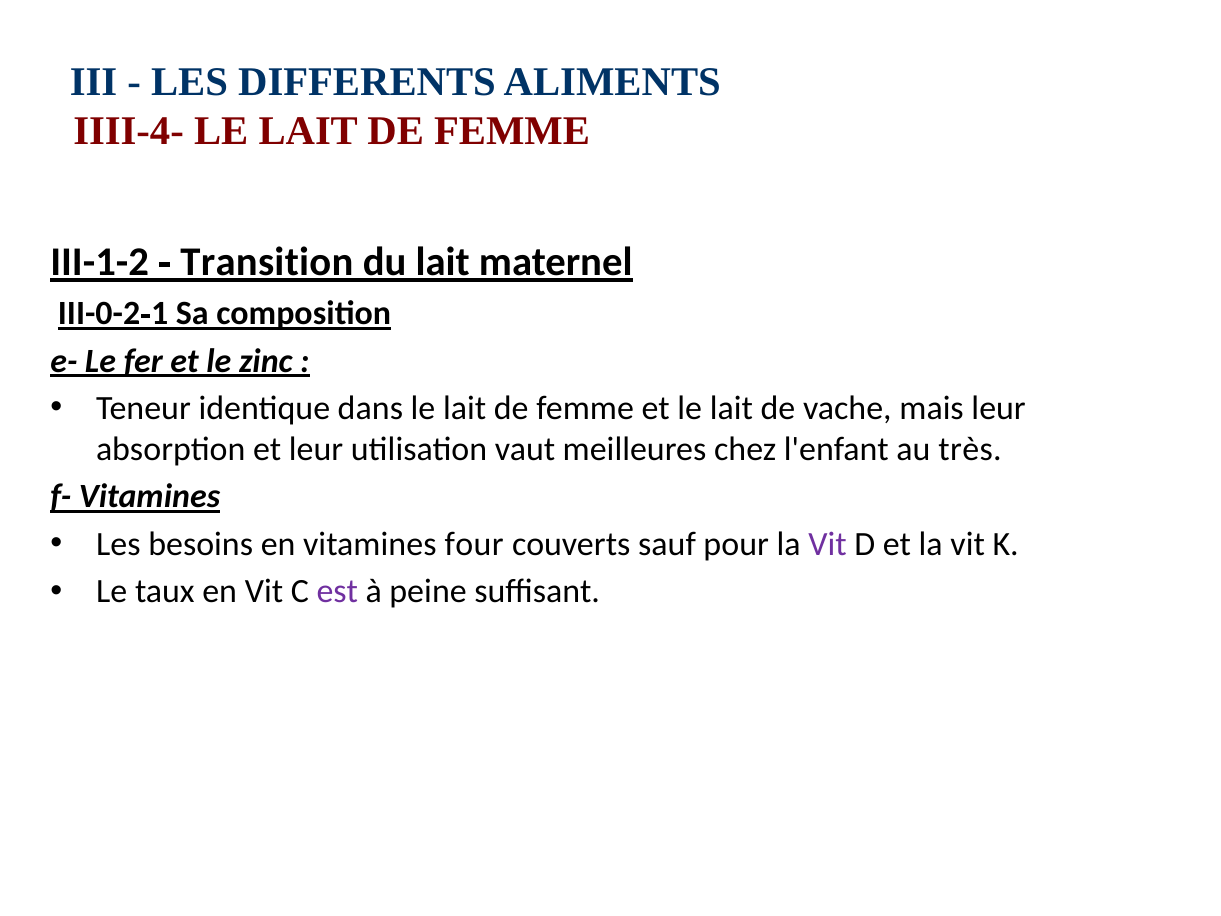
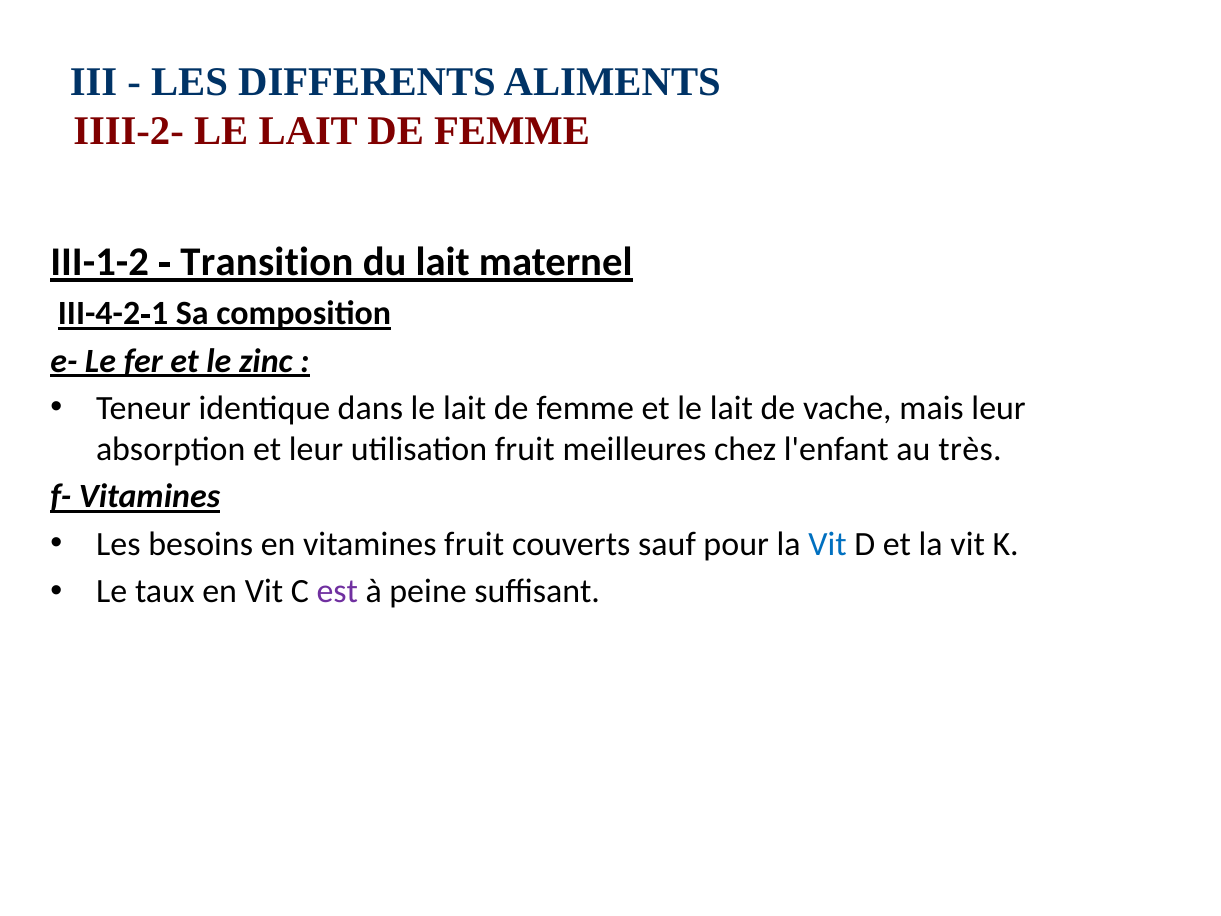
IIII-4‑: IIII-4‑ -> IIII-2‑ (129, 131)
III-0-2: III-0-2 -> III-4-2 (99, 313)
utilisation vaut: vaut -> fruit (525, 449)
vitamines four: four -> fruit (474, 544)
Vit colour: purple -> blue (827, 544)
